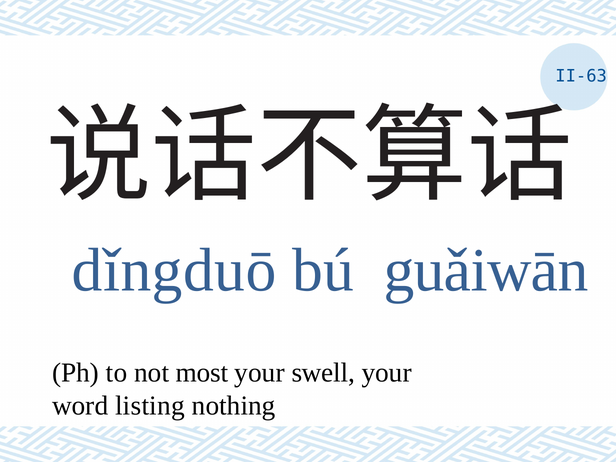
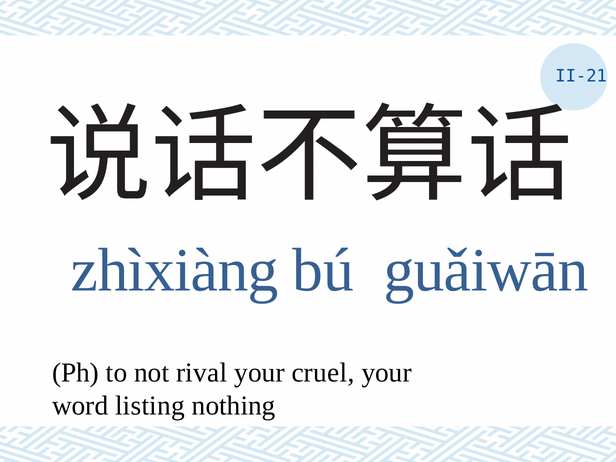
II-63: II-63 -> II-21 (581, 76)
dǐngduō: dǐngduō -> zhìxiàng (175, 270)
most: most -> rival (202, 373)
swell: swell -> cruel (323, 373)
